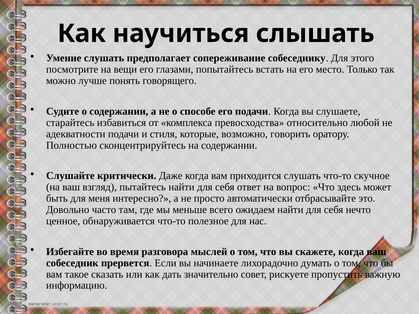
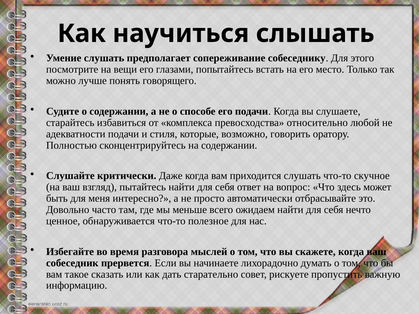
значительно: значительно -> старательно (211, 274)
